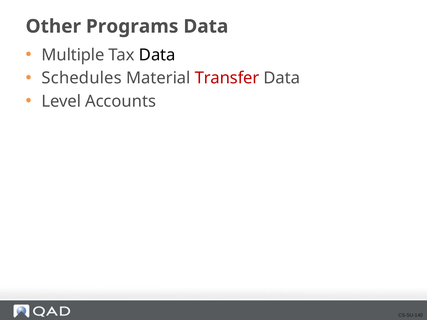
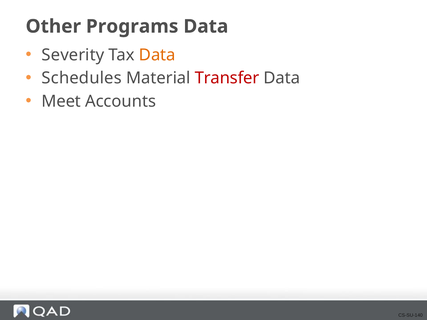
Multiple: Multiple -> Severity (73, 55)
Data colour: black -> orange (157, 55)
Level: Level -> Meet (61, 101)
